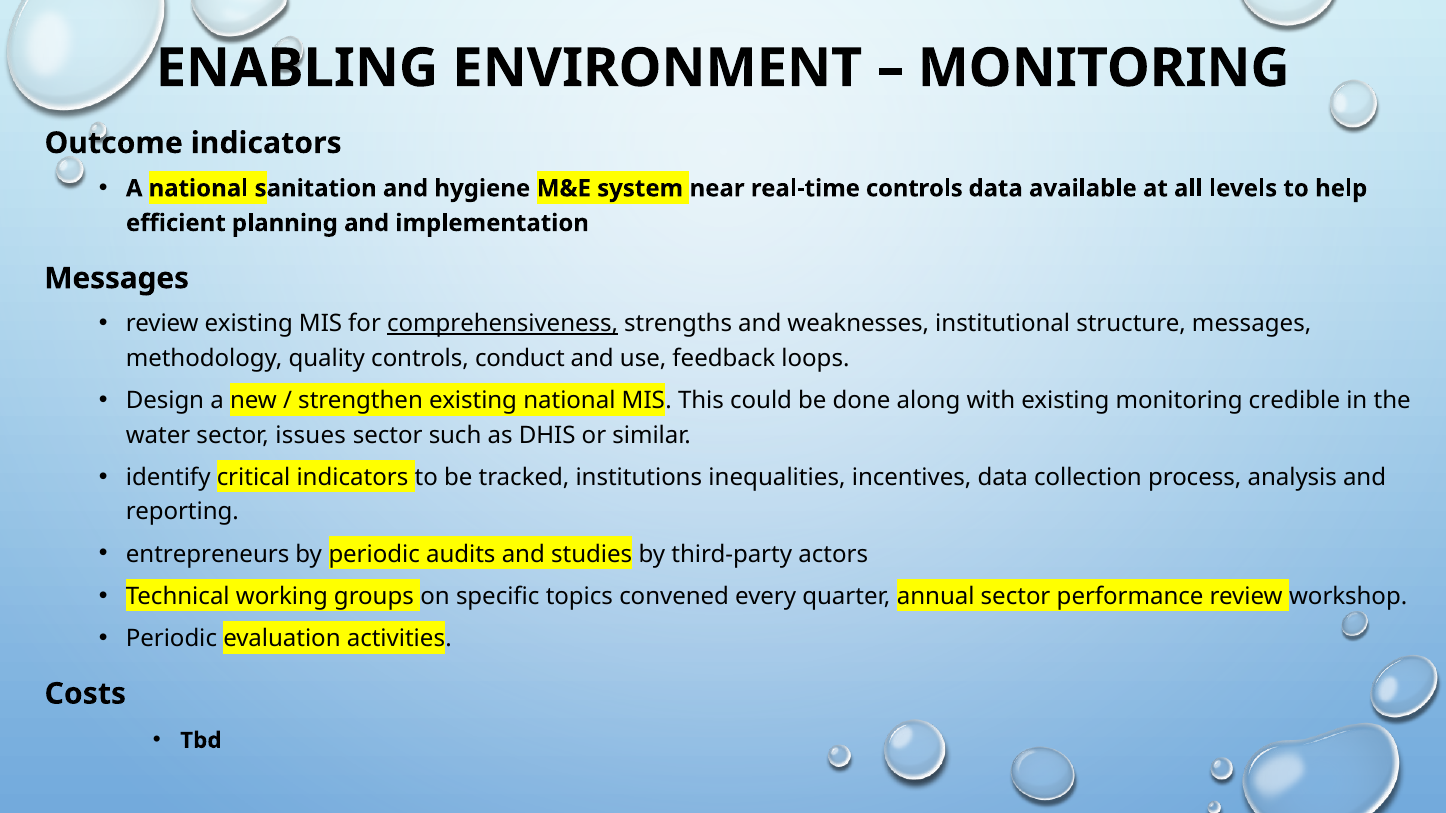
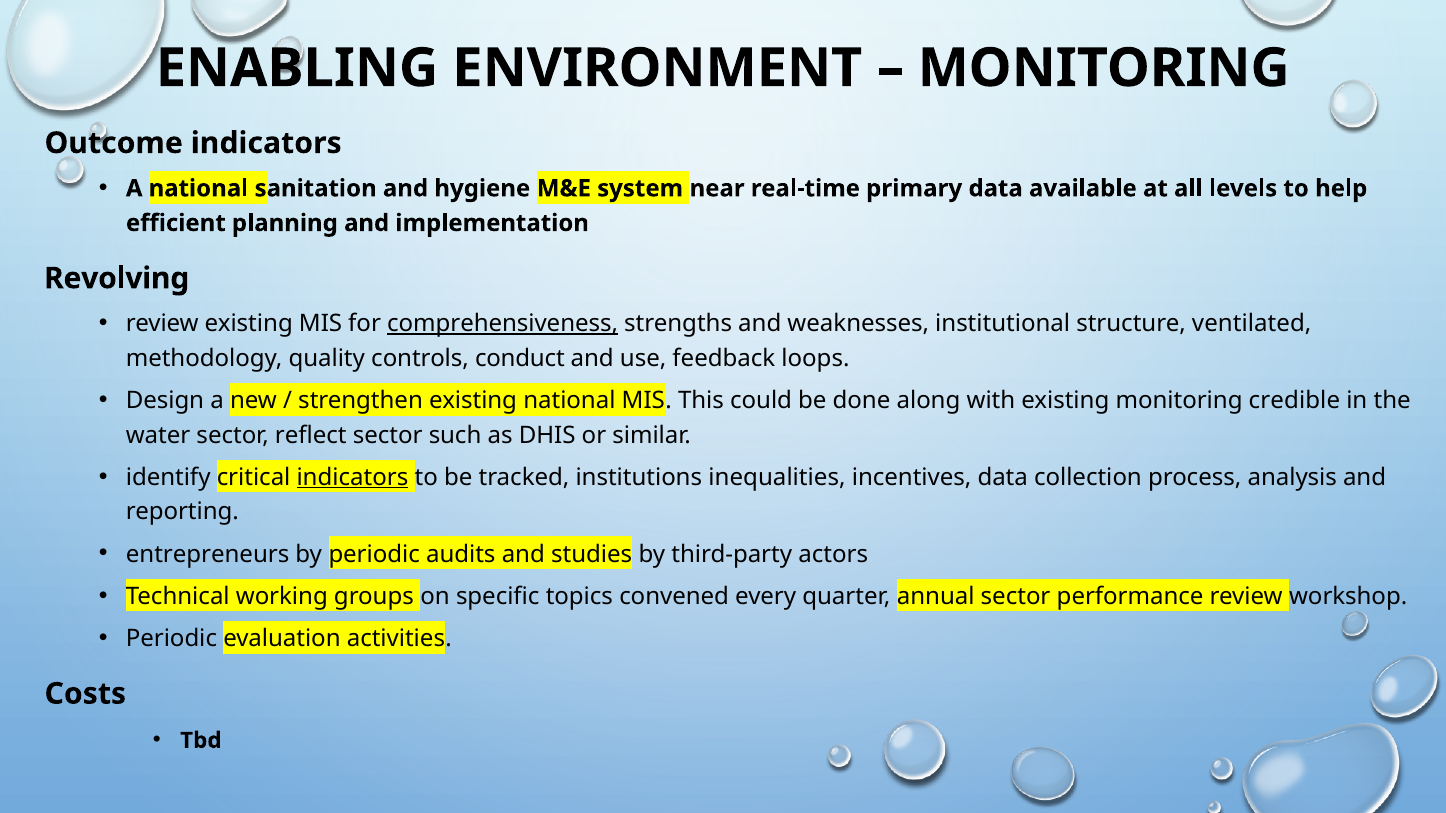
real-time controls: controls -> primary (914, 189)
Messages: Messages -> Revolving (117, 278)
structure messages: messages -> ventilated (1252, 324)
issues: issues -> reflect (311, 435)
indicators underline: none -> present (352, 478)
